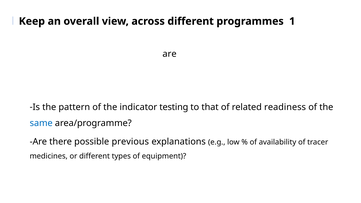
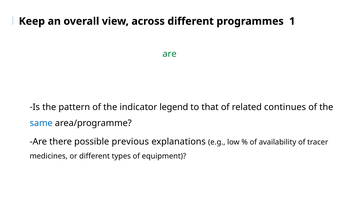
are colour: black -> green (170, 54)
testing: testing -> legend (174, 107)
readiness: readiness -> continues (285, 107)
